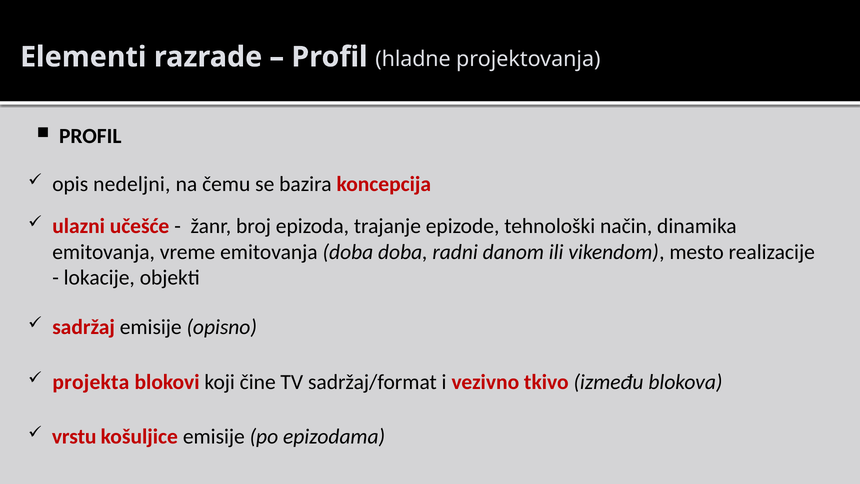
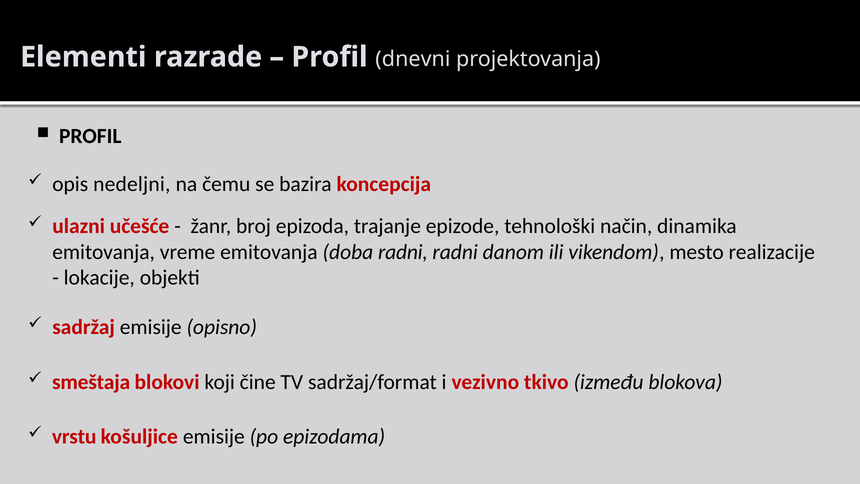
hladne: hladne -> dnevni (413, 59)
doba doba: doba -> radni (403, 252)
projekta: projekta -> smeštaja (91, 382)
